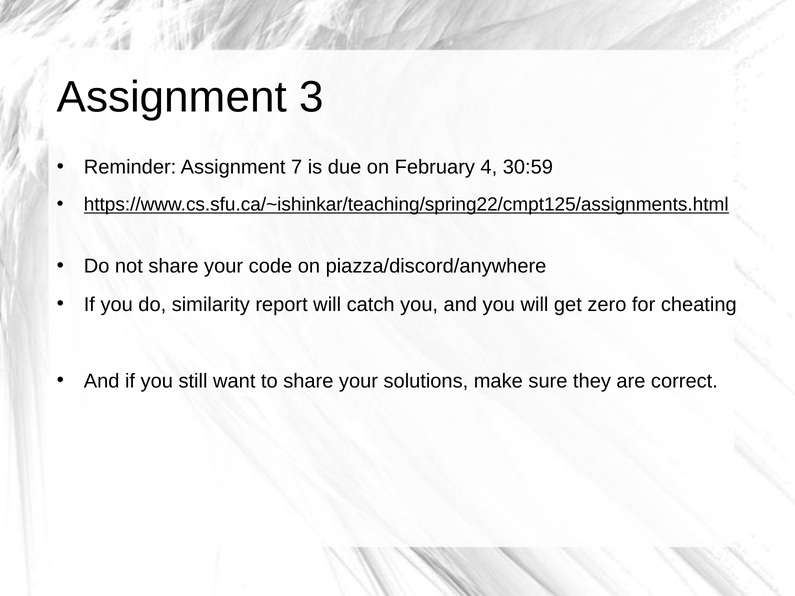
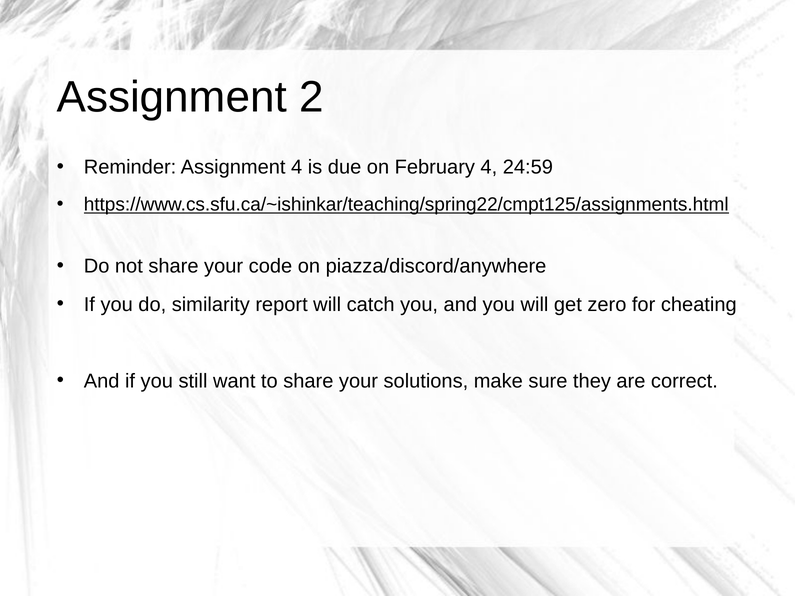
3: 3 -> 2 (311, 97)
Assignment 7: 7 -> 4 (297, 167)
30:59: 30:59 -> 24:59 (528, 167)
